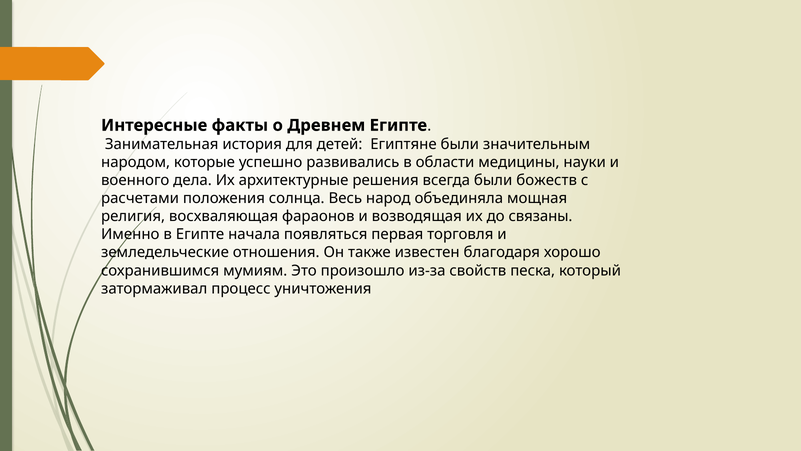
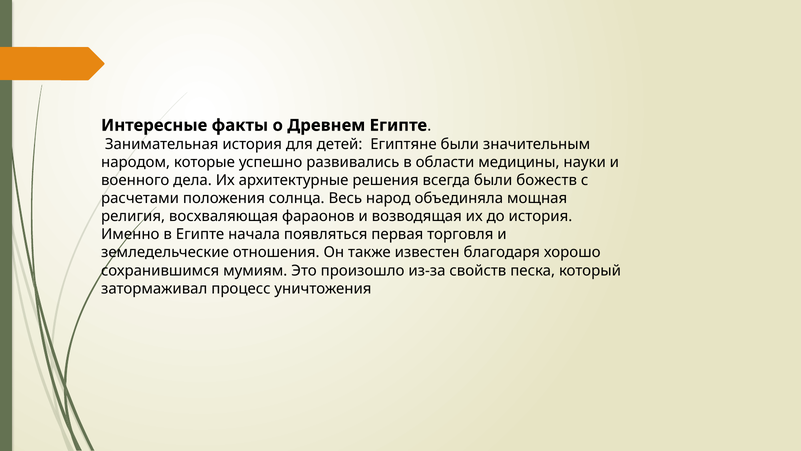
до связаны: связаны -> история (540, 216)
